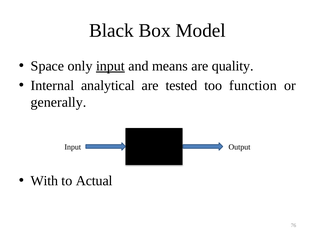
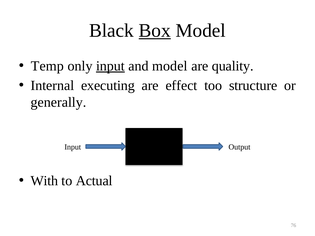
Box underline: none -> present (155, 30)
Space: Space -> Temp (47, 66)
and means: means -> model (170, 66)
analytical: analytical -> executing (108, 86)
tested: tested -> effect (181, 86)
function: function -> structure (253, 86)
